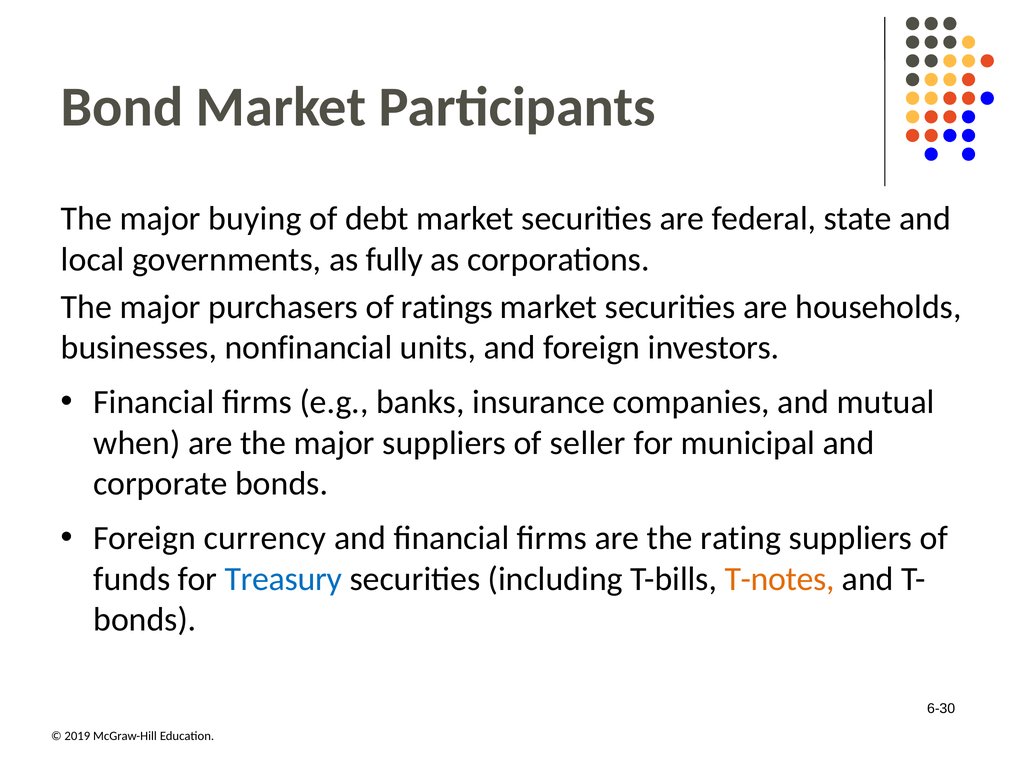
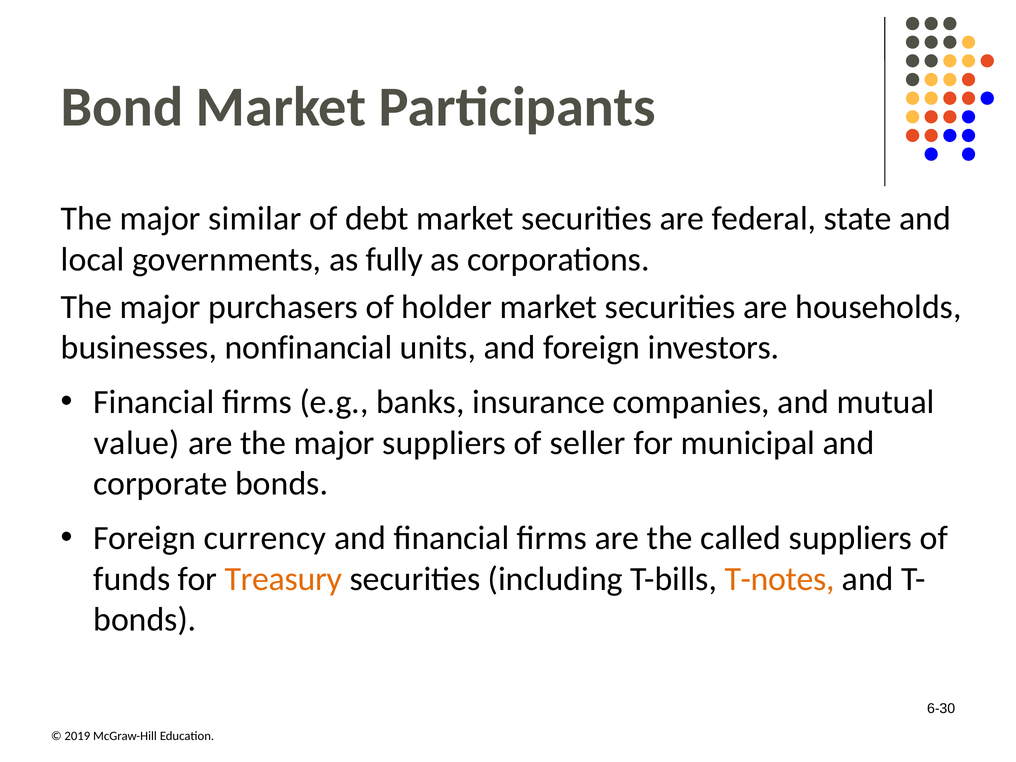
buying: buying -> similar (255, 219)
ratings: ratings -> holder (447, 307)
when: when -> value (137, 443)
rating: rating -> called (741, 538)
Treasury colour: blue -> orange (283, 579)
